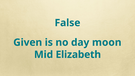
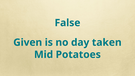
moon: moon -> taken (107, 42)
Elizabeth: Elizabeth -> Potatoes (78, 55)
